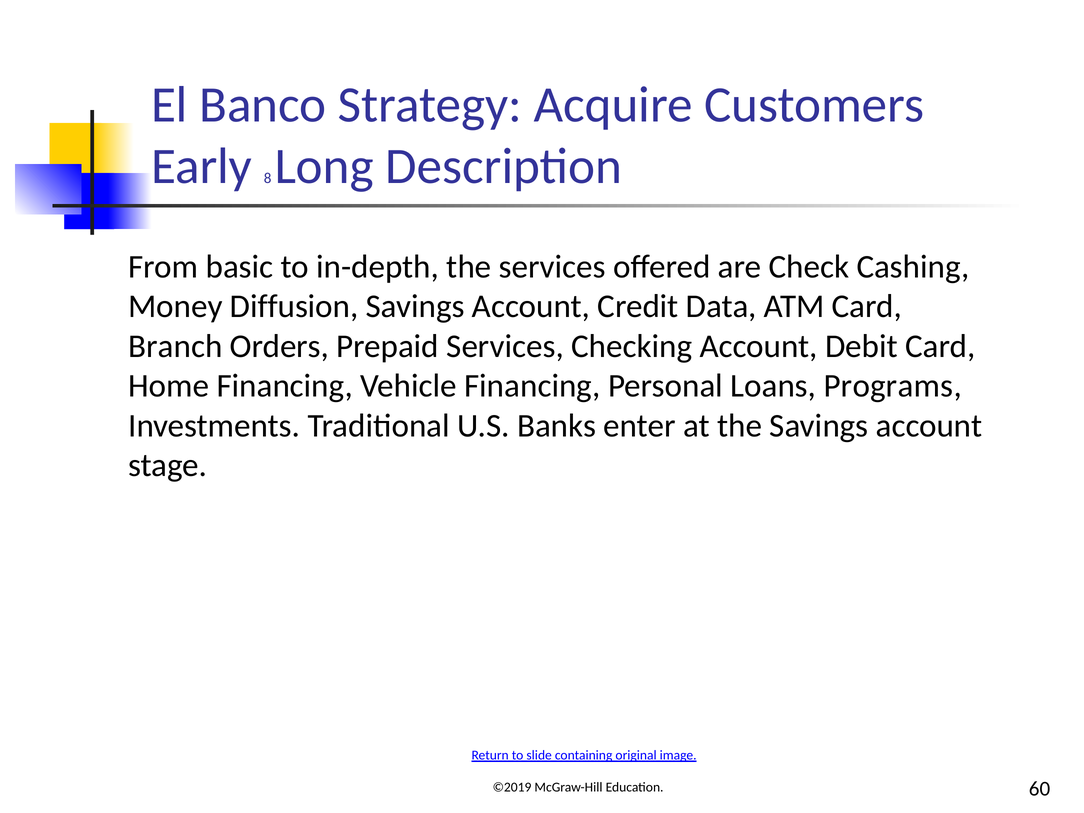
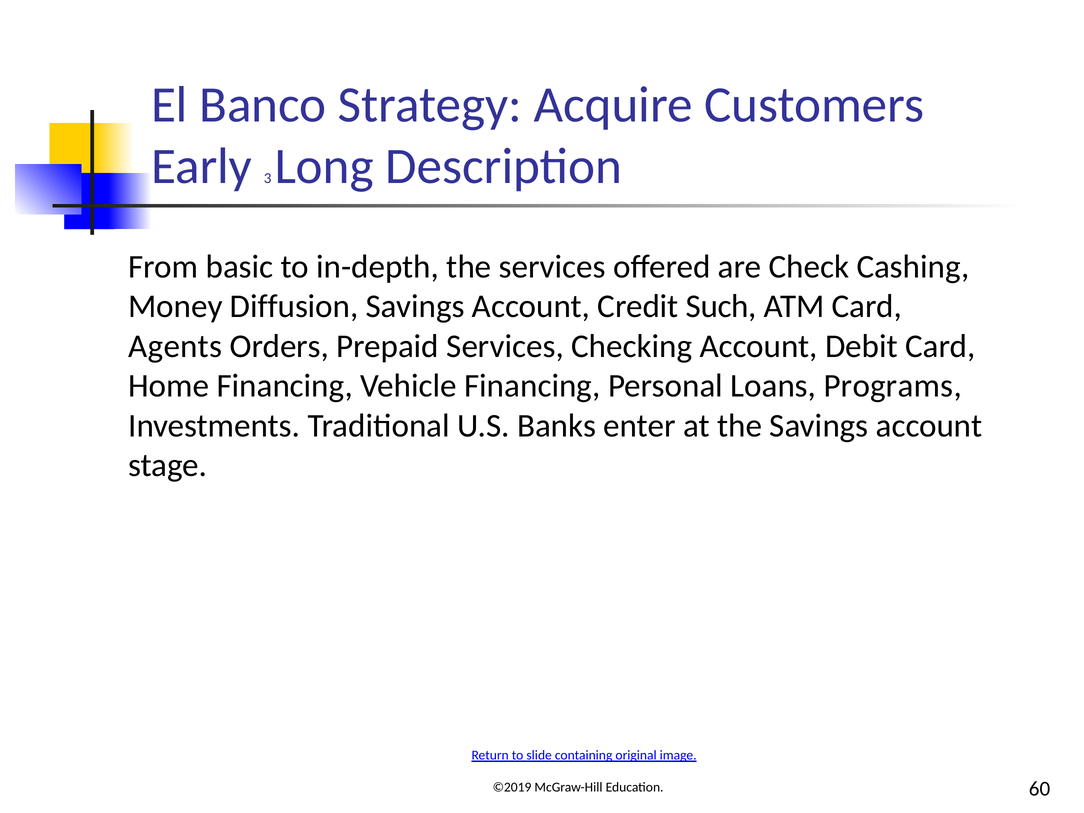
8: 8 -> 3 (268, 178)
Data: Data -> Such (721, 307)
Branch: Branch -> Agents (175, 346)
